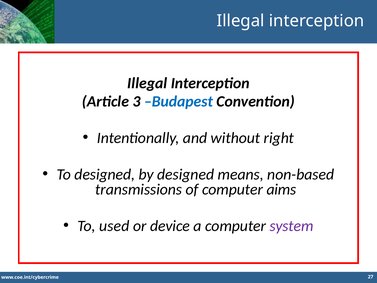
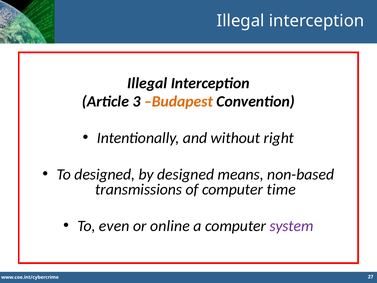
Budapest colour: blue -> orange (179, 101)
aims: aims -> time (281, 189)
used: used -> even (114, 226)
device: device -> online (170, 226)
